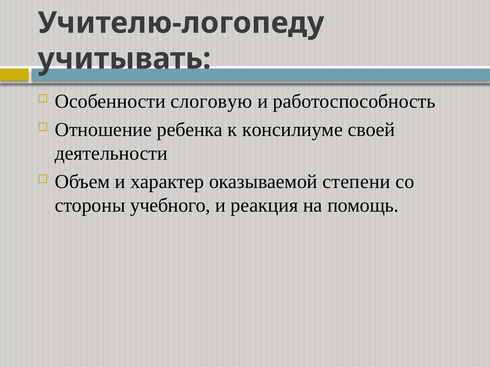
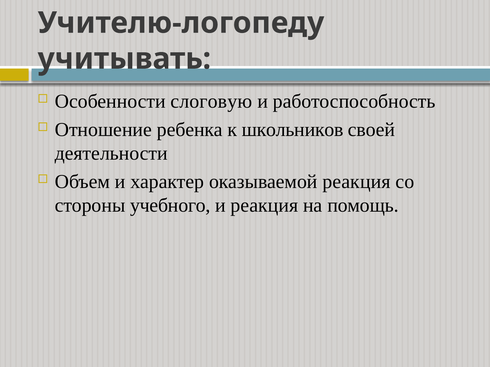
консилиуме: консилиуме -> школьников (293, 130)
оказываемой степени: степени -> реакция (356, 182)
